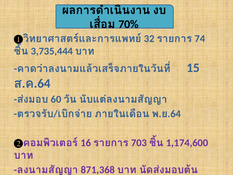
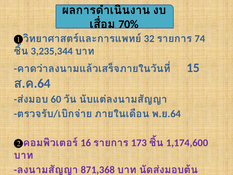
3,735,444: 3,735,444 -> 3,235,344 (52, 51)
703: 703 -> 173 (139, 143)
